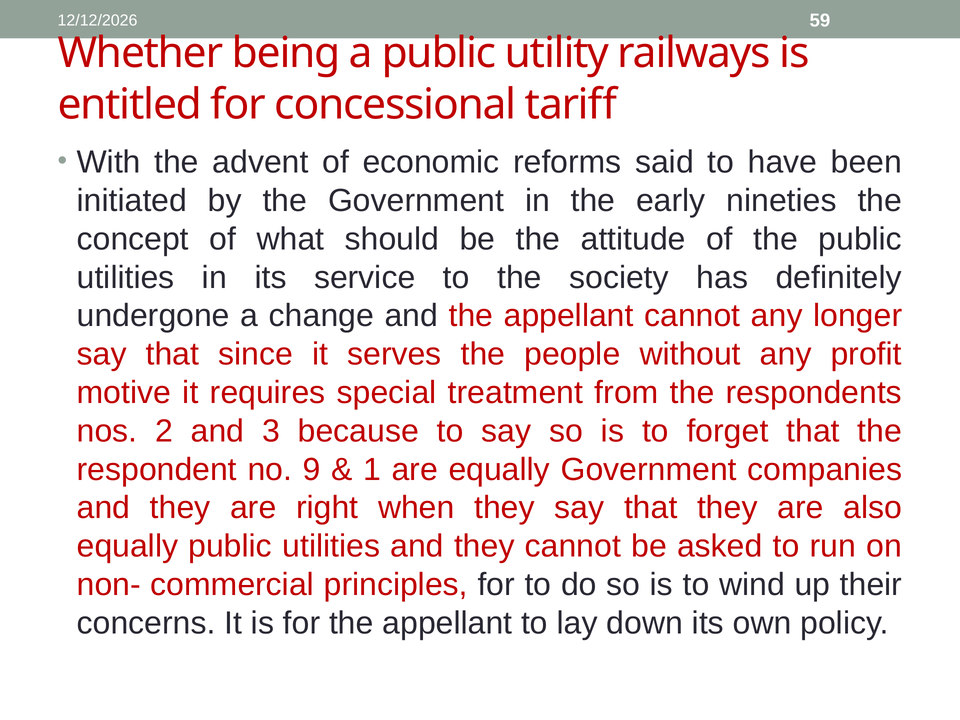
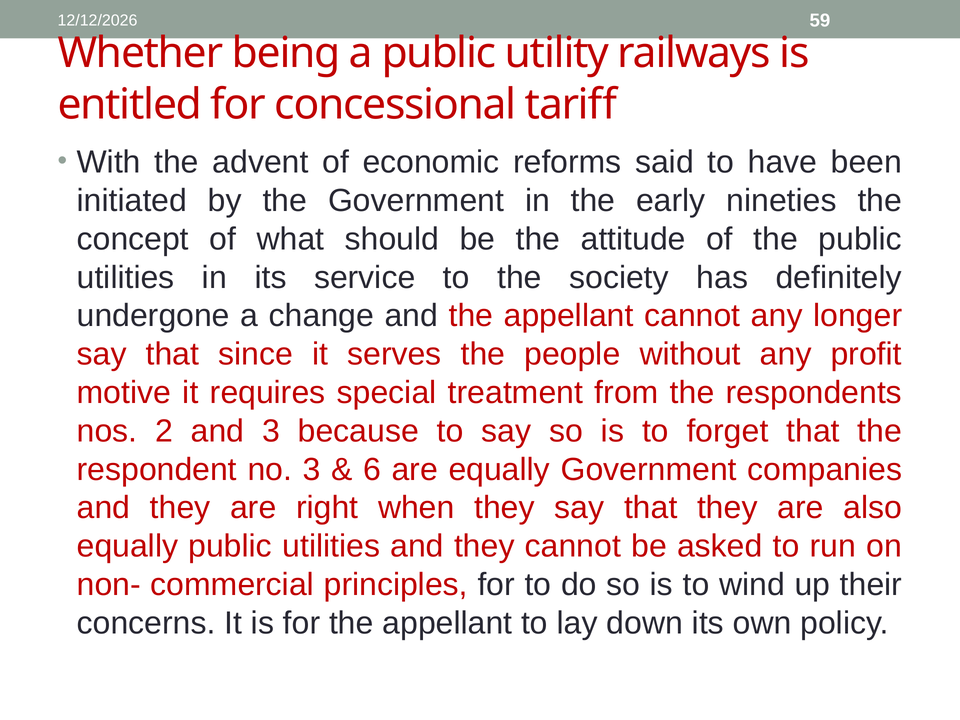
no 9: 9 -> 3 (312, 469)
1: 1 -> 6 (372, 469)
